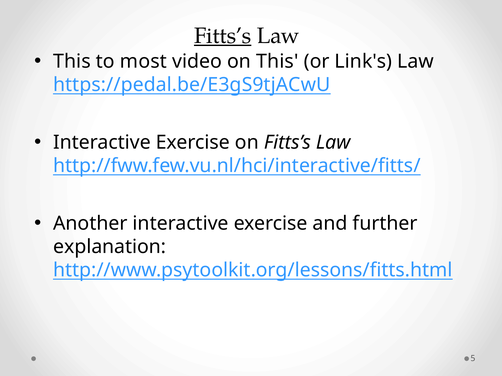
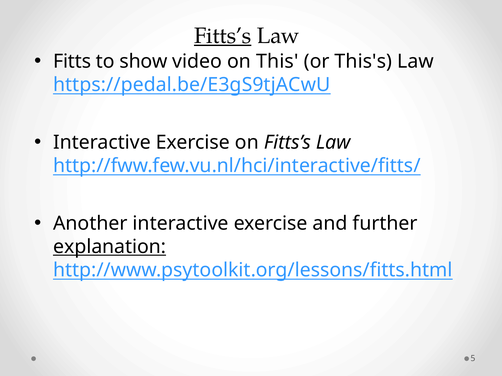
This: This -> Fitts (72, 62)
most: most -> show (144, 62)
Link's: Link's -> This's (363, 62)
explanation underline: none -> present (110, 247)
